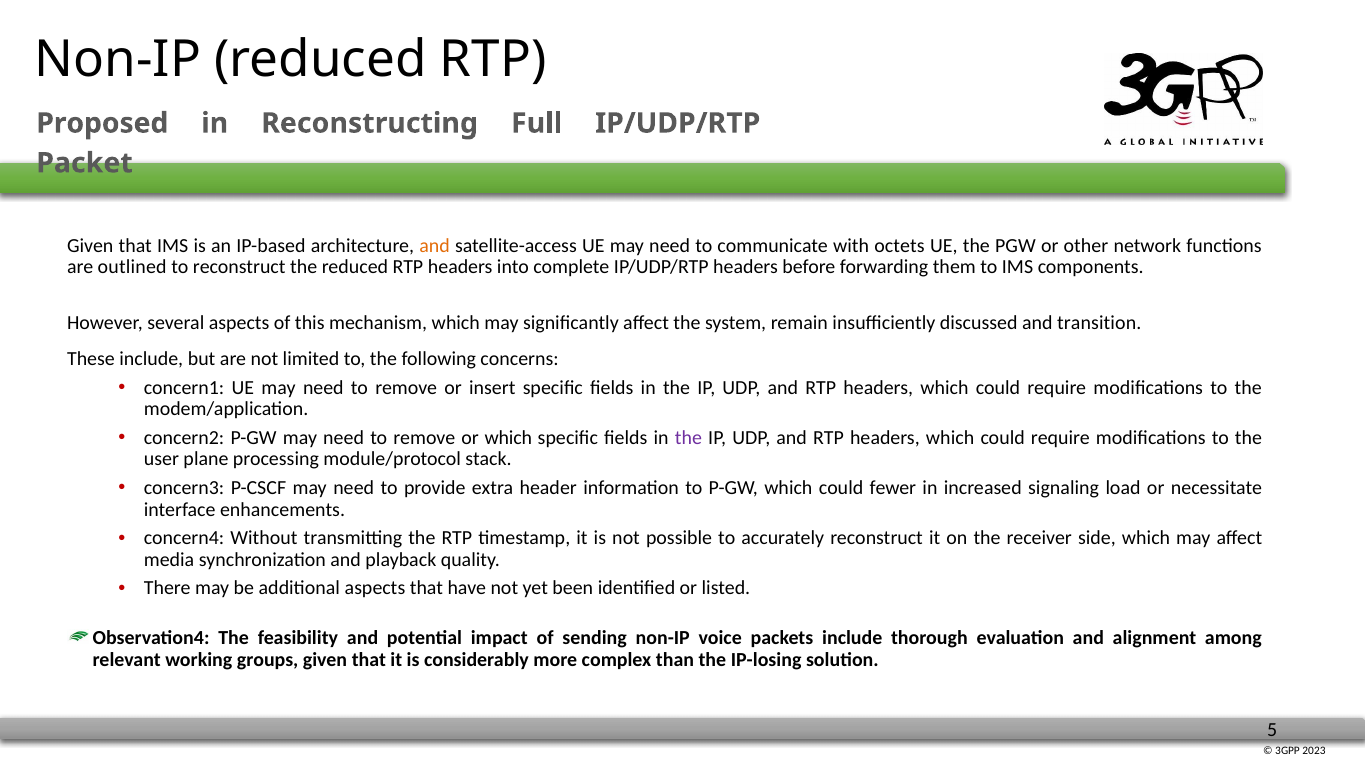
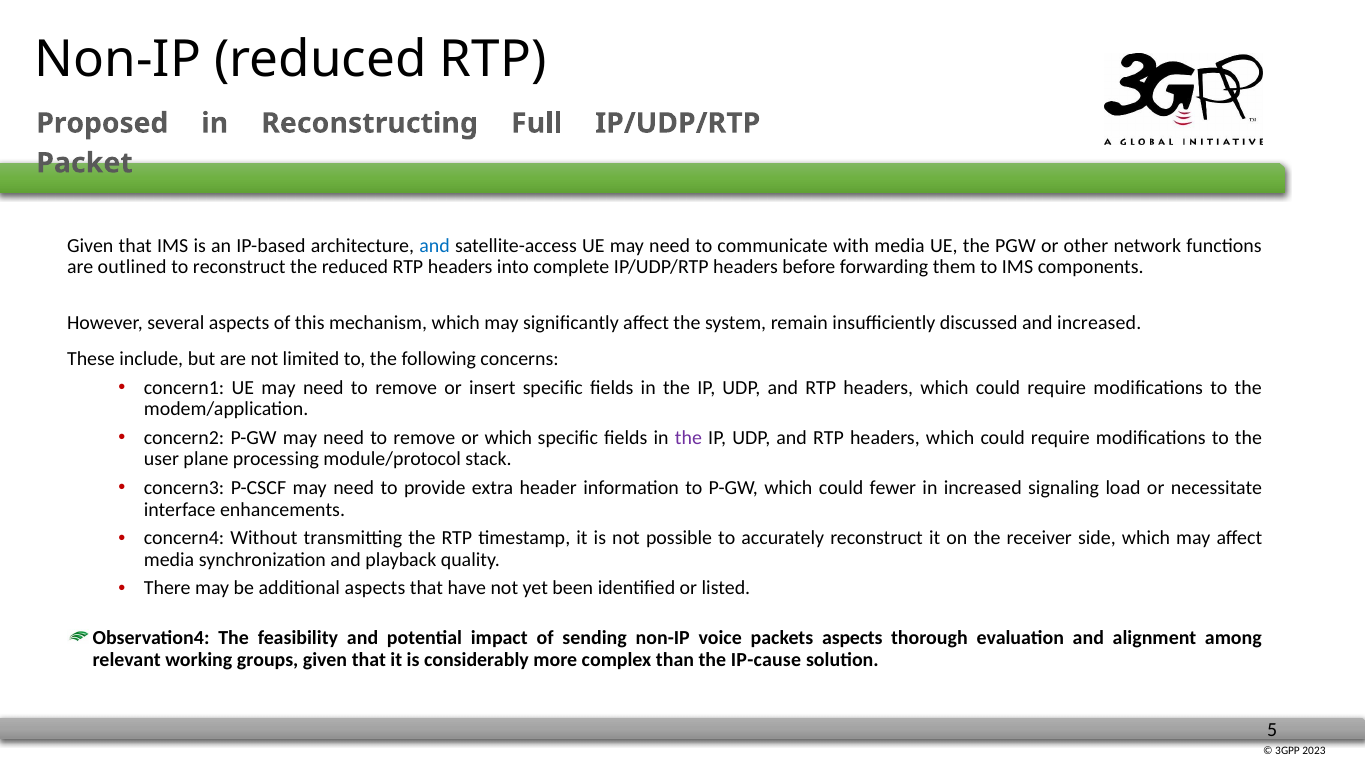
and colour: orange -> blue (435, 246)
with octets: octets -> media (900, 246)
and transition: transition -> increased (1099, 323)
packets include: include -> aspects (852, 638)
IP-losing: IP-losing -> IP-cause (766, 659)
